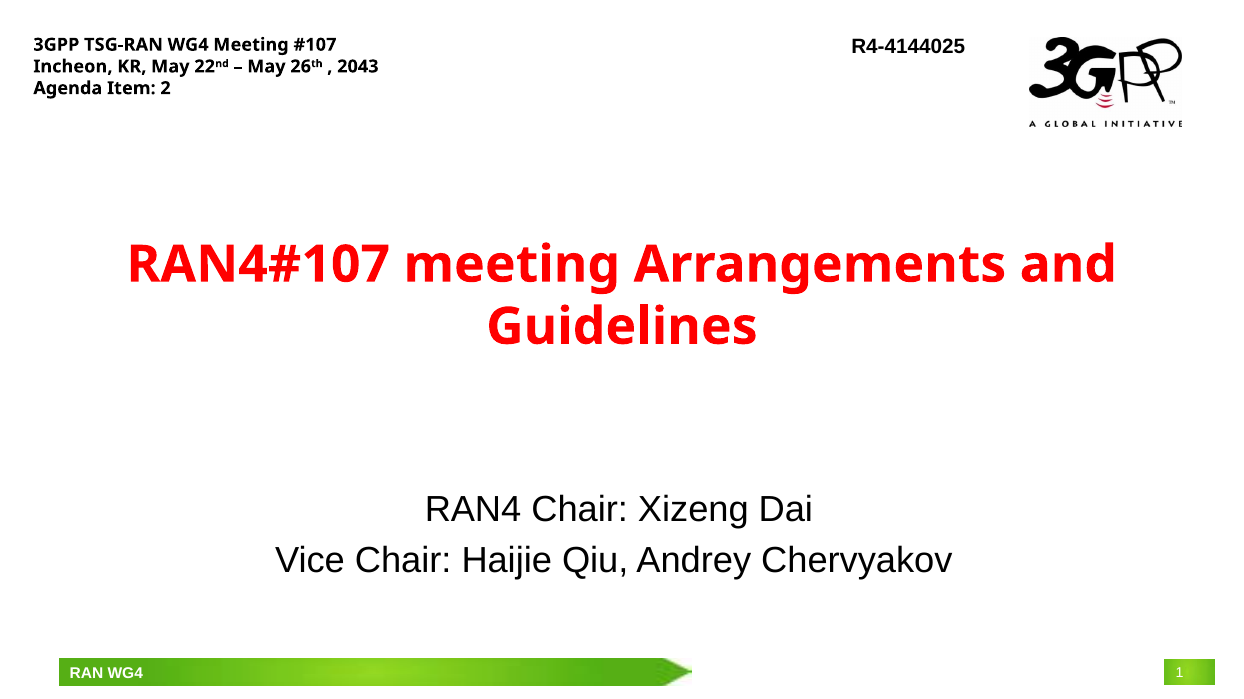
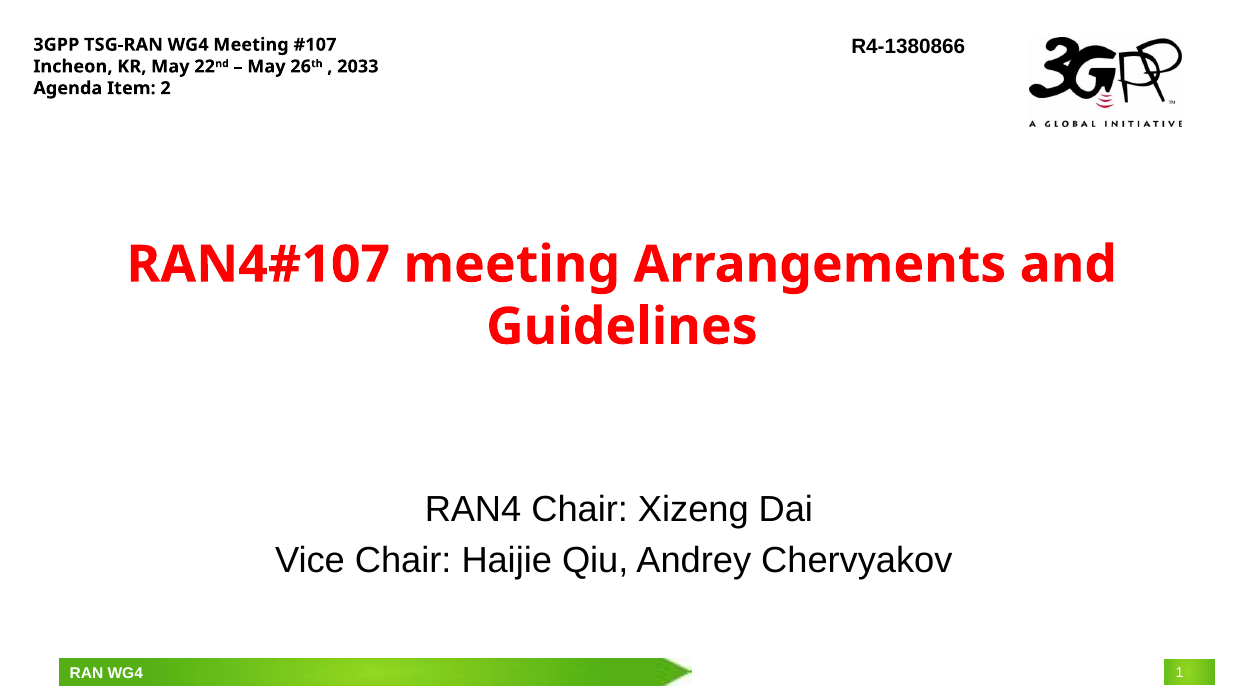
R4-4144025: R4-4144025 -> R4-1380866 (908, 46)
2043: 2043 -> 2033 (358, 67)
